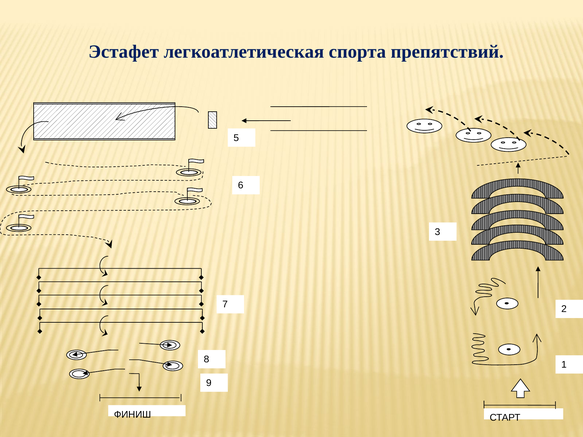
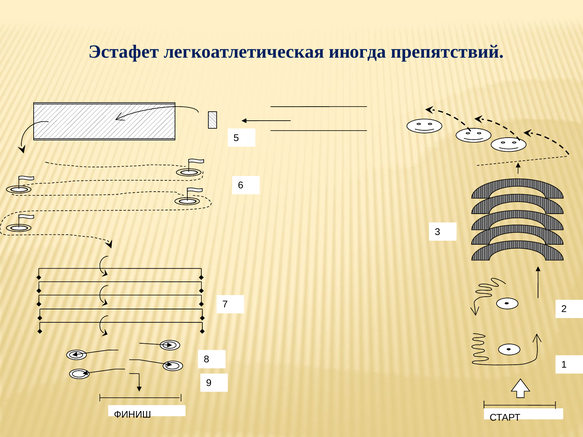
спорта: спорта -> иногда (357, 52)
